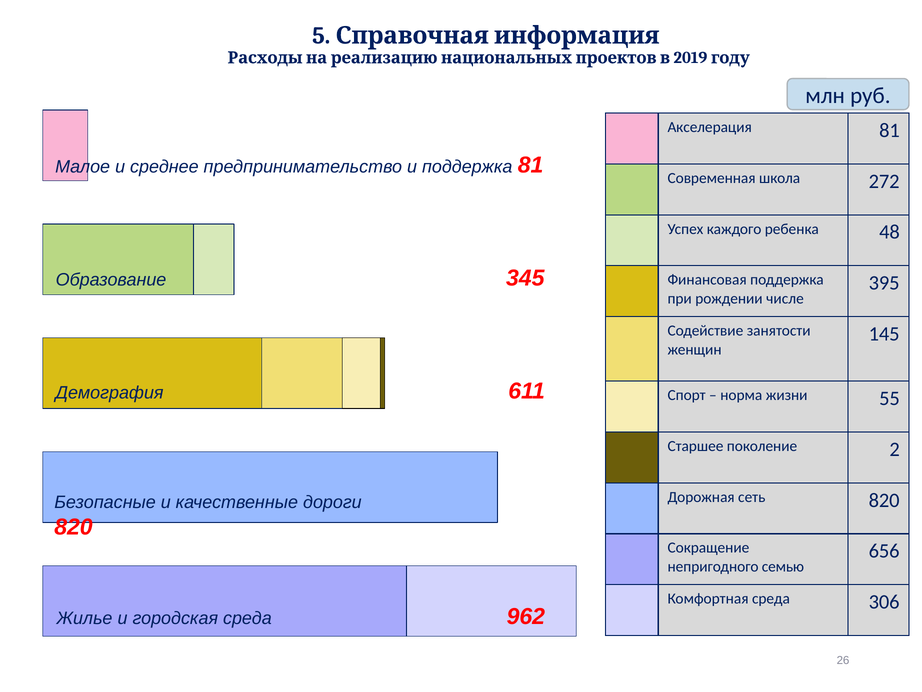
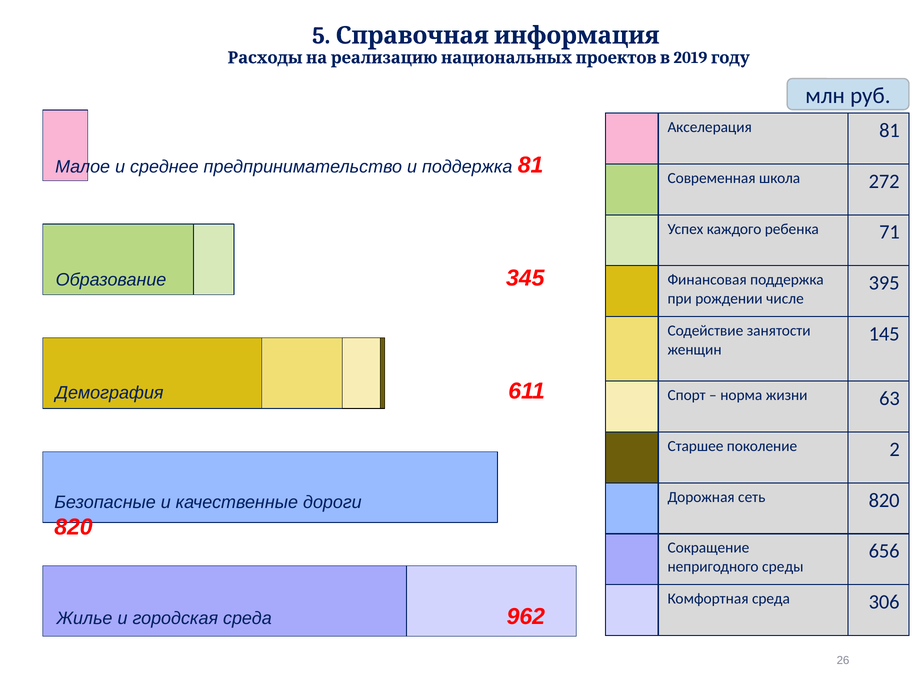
48: 48 -> 71 (889, 232)
55: 55 -> 63 (889, 398)
семью: семью -> среды (783, 566)
